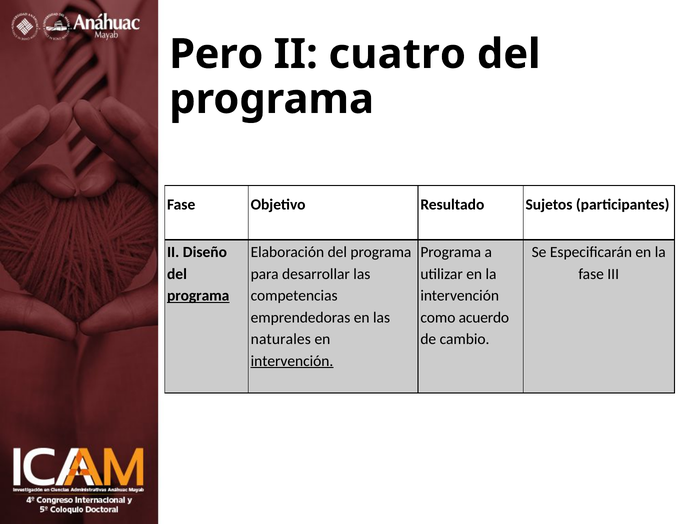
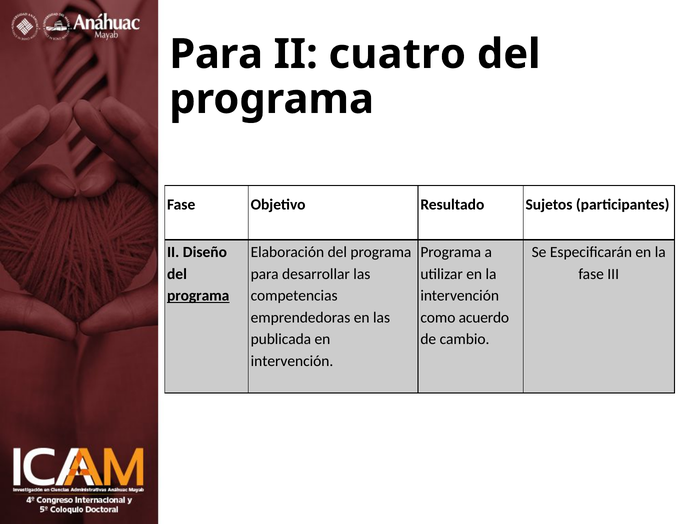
Pero: Pero -> Para (216, 54)
naturales: naturales -> publicada (281, 339)
intervención underline: present -> none (292, 361)
